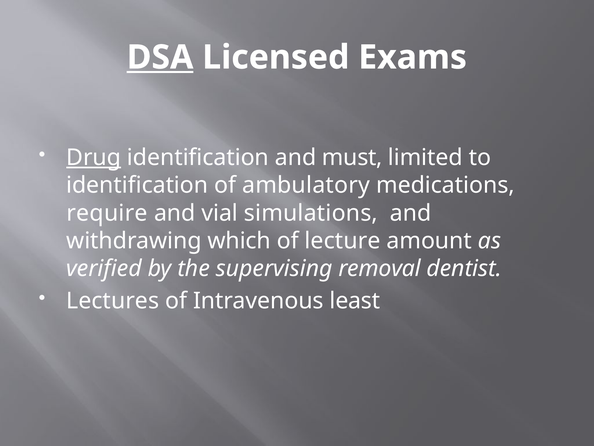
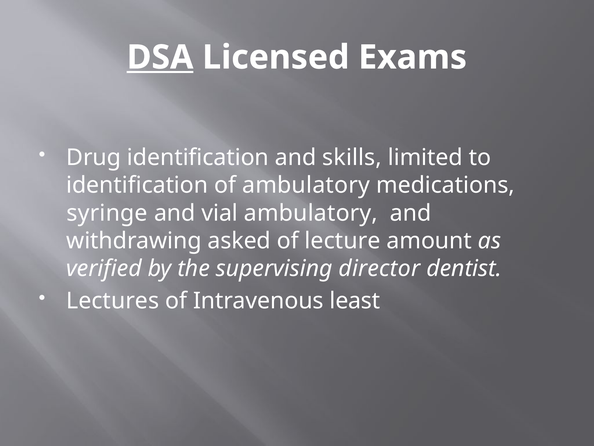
Drug underline: present -> none (94, 157)
must: must -> skills (352, 157)
require: require -> syringe (107, 213)
vial simulations: simulations -> ambulatory (311, 213)
which: which -> asked (239, 241)
removal: removal -> director (379, 268)
